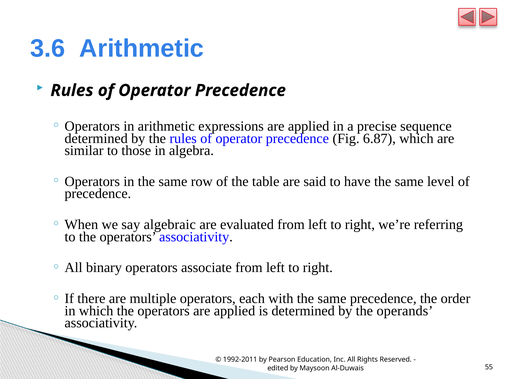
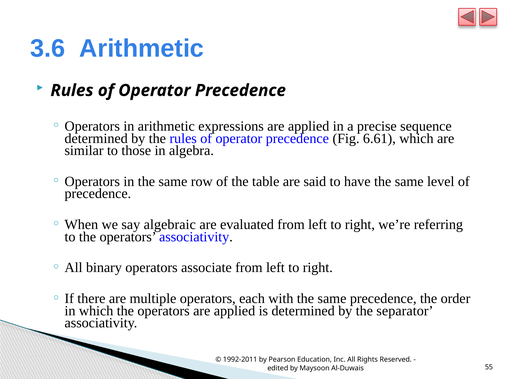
6.87: 6.87 -> 6.61 (379, 138)
operands: operands -> separator (405, 311)
